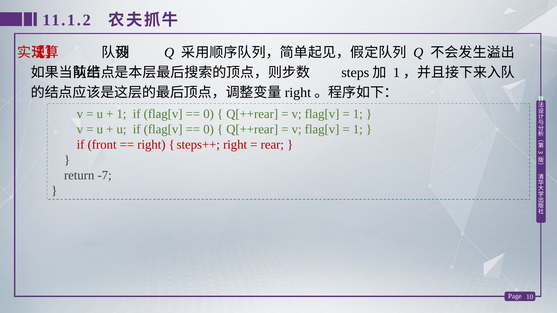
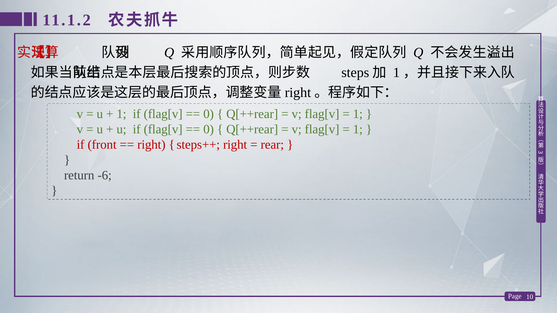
-7: -7 -> -6 (105, 175)
